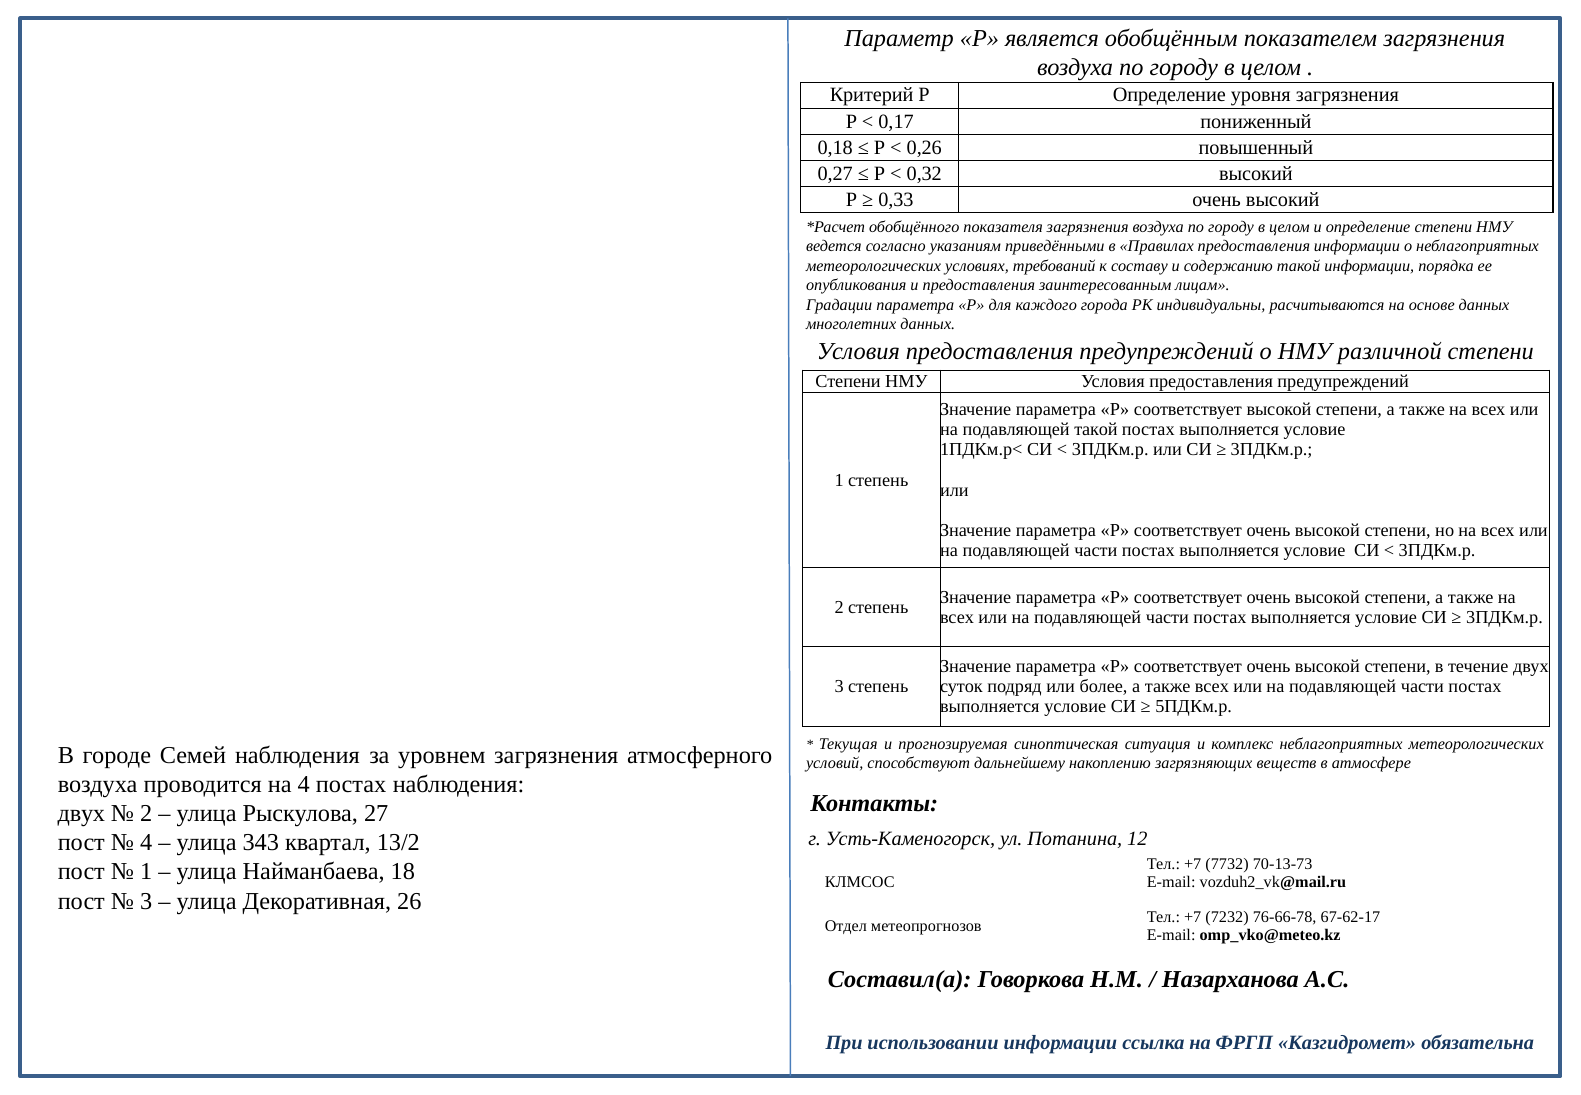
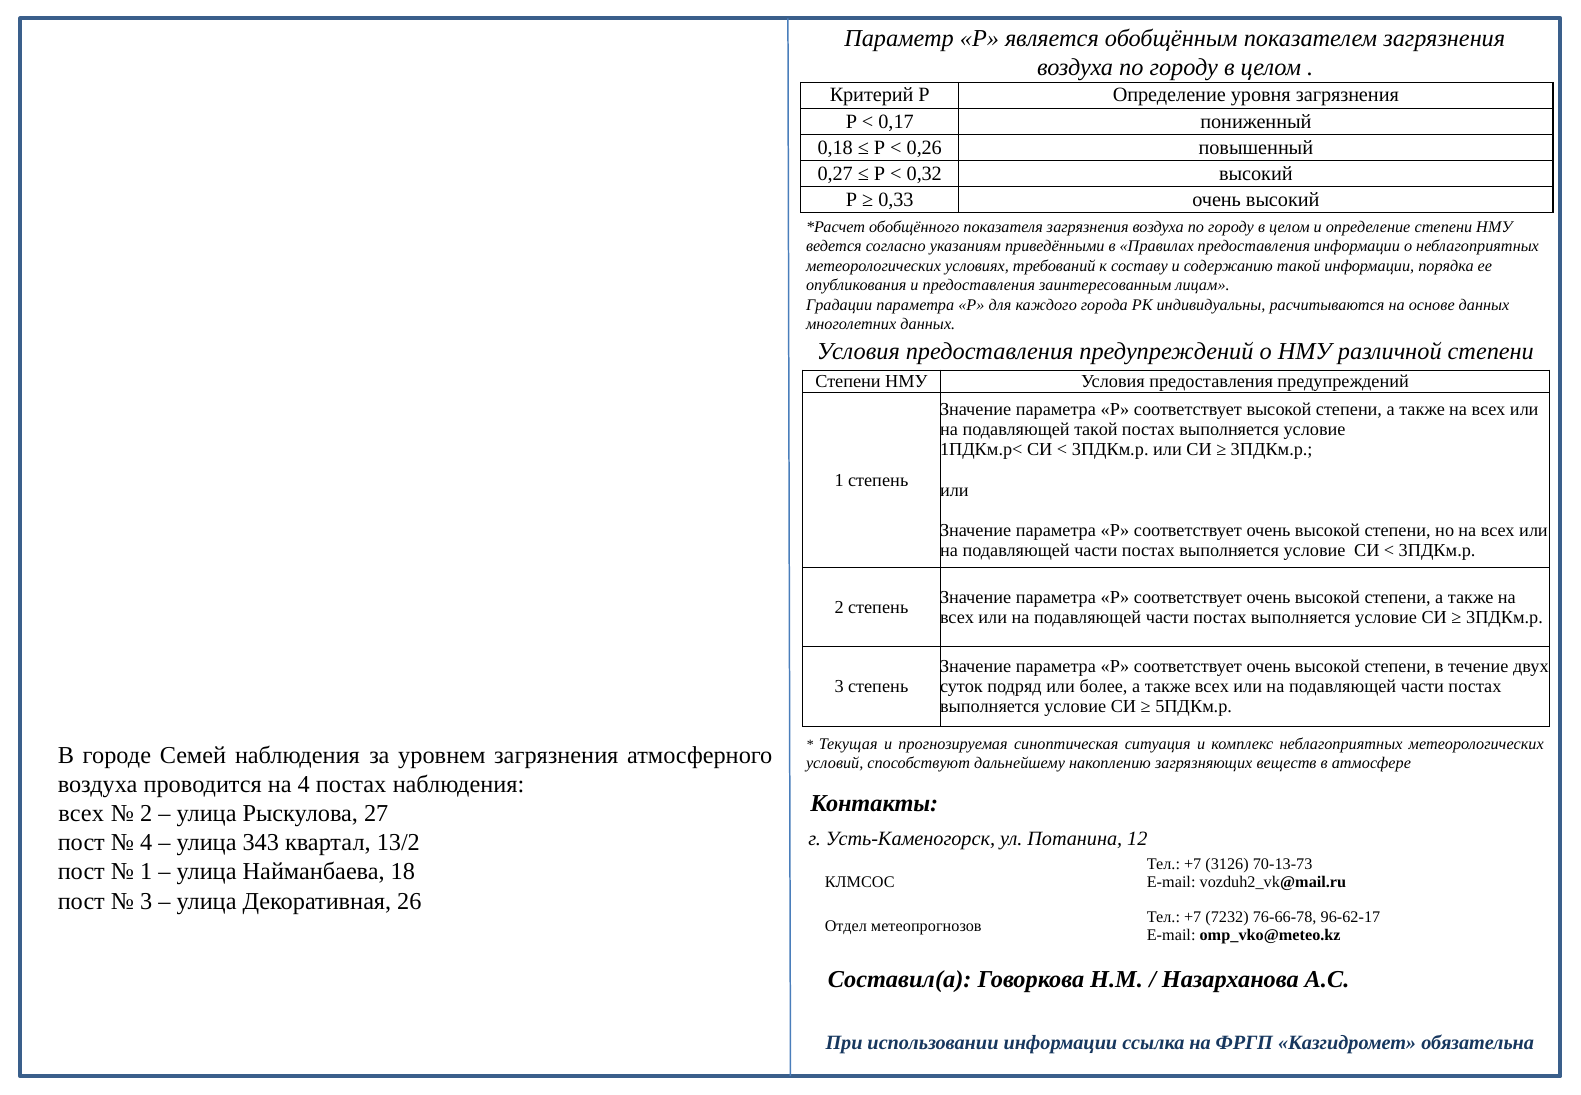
двух: двух -> всех (81, 813)
7732: 7732 -> 3126 (1227, 864)
67-62-17: 67-62-17 -> 96-62-17 (1350, 917)
